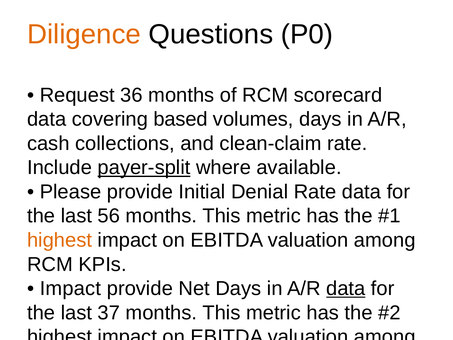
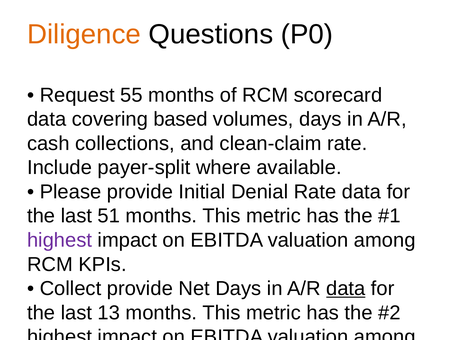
Request 36: 36 -> 55 (132, 95)
payer-split underline: present -> none (144, 167)
56: 56 -> 51 (109, 216)
highest colour: orange -> purple (60, 240)
Impact: Impact -> Collect (70, 288)
37: 37 -> 13 (109, 312)
